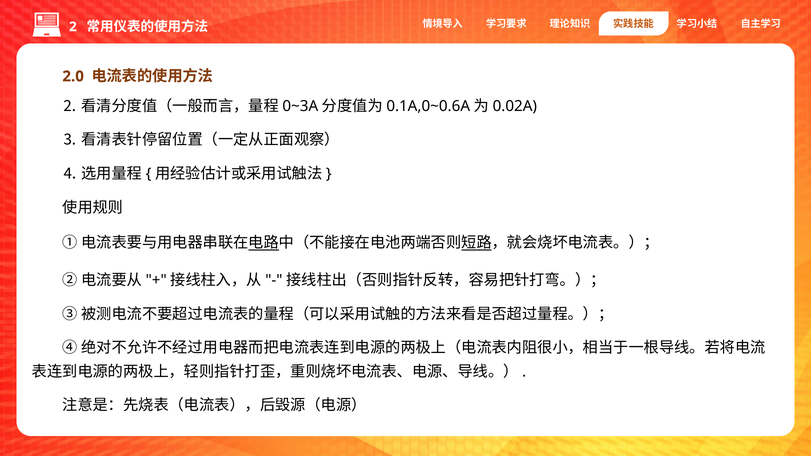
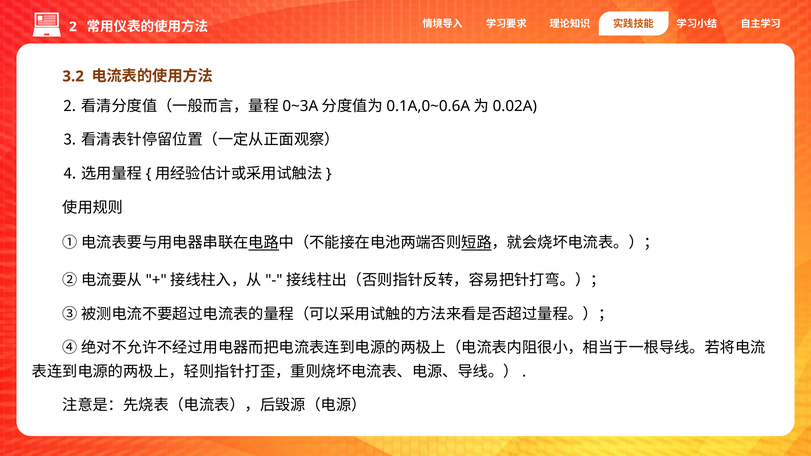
2.0: 2.0 -> 3.2 (73, 76)
